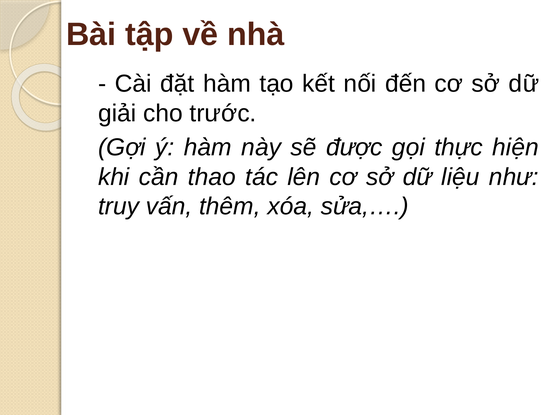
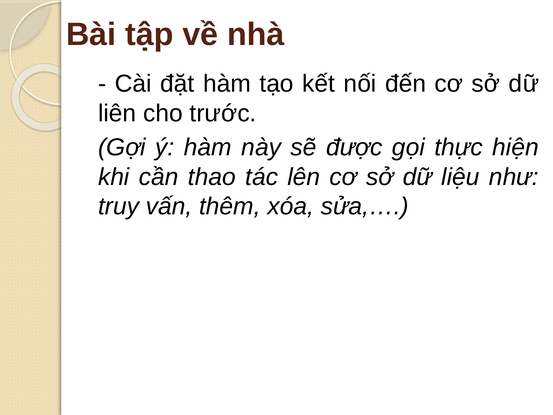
giải: giải -> liên (117, 113)
